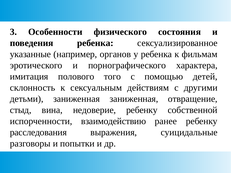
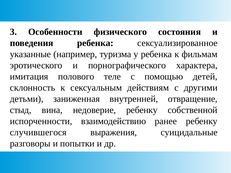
органов: органов -> туризма (115, 54)
того: того -> теле (112, 77)
заниженная заниженная: заниженная -> внутренней (134, 99)
расследования: расследования -> случившегося (38, 133)
